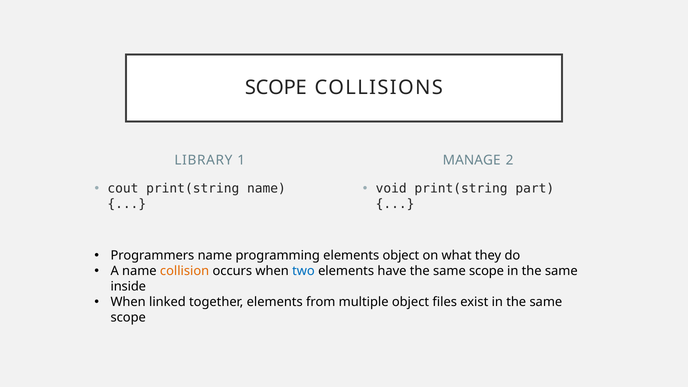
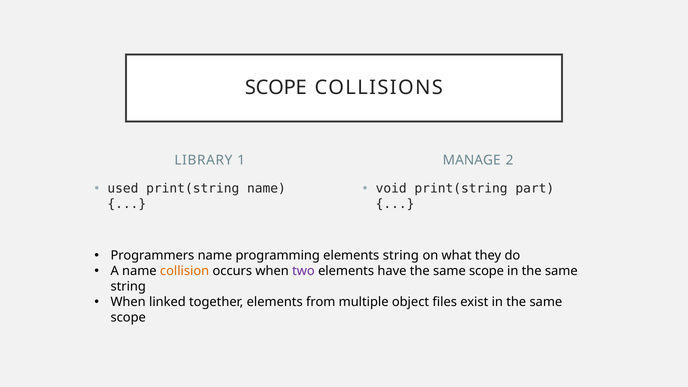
cout: cout -> used (123, 189)
elements object: object -> string (401, 256)
two colour: blue -> purple (303, 271)
inside: inside -> string (128, 287)
